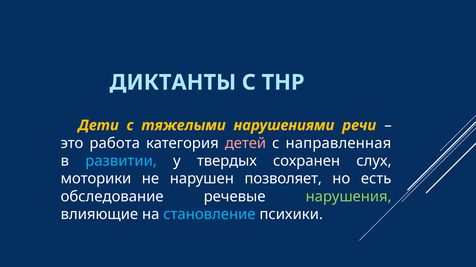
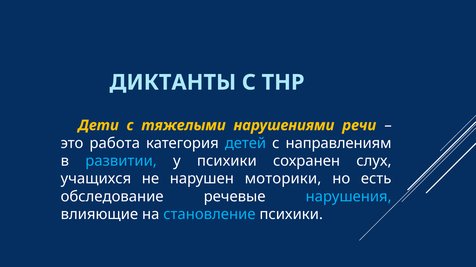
детей colour: pink -> light blue (246, 144)
направленная: направленная -> направлениям (339, 144)
у твердых: твердых -> психики (227, 161)
моторики: моторики -> учащихся (96, 179)
позволяет: позволяет -> моторики (283, 179)
нарушения colour: light green -> light blue (349, 197)
